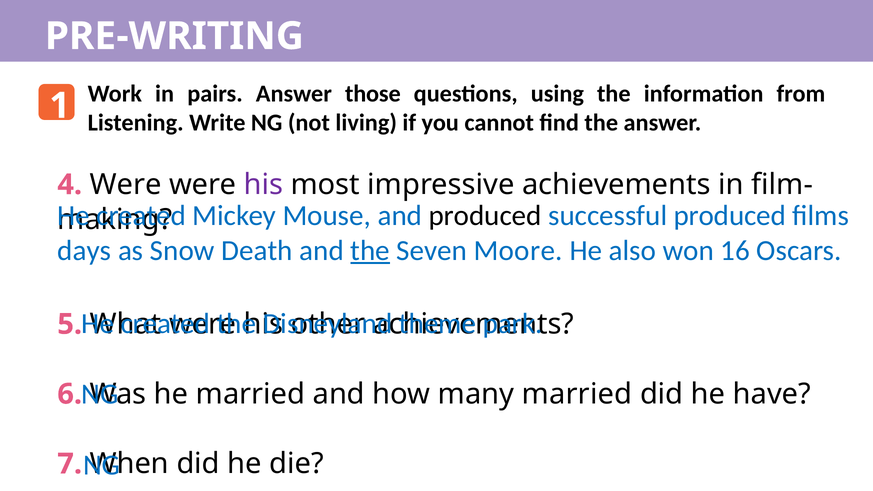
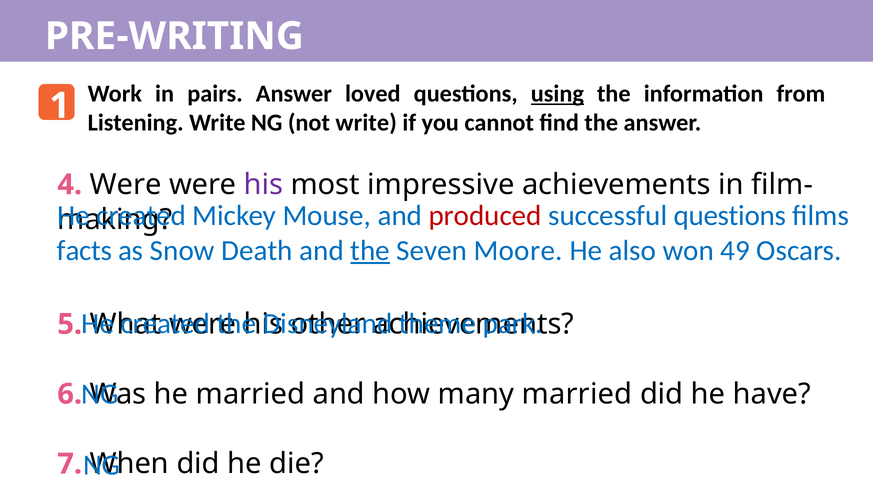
those: those -> loved (373, 94)
using underline: none -> present (557, 94)
not living: living -> write (366, 123)
produced colour: black -> red (485, 216)
successful produced: produced -> questions (730, 216)
days: days -> facts (84, 251)
16: 16 -> 49 (735, 251)
